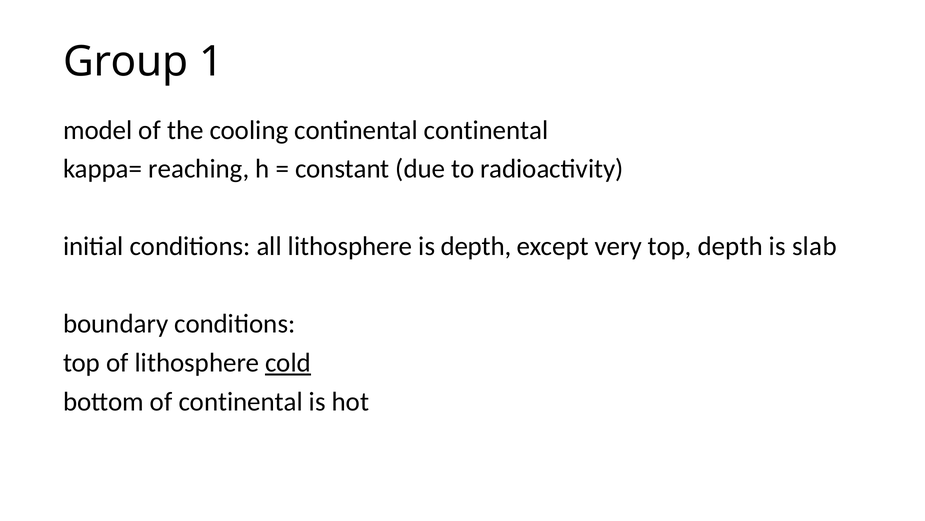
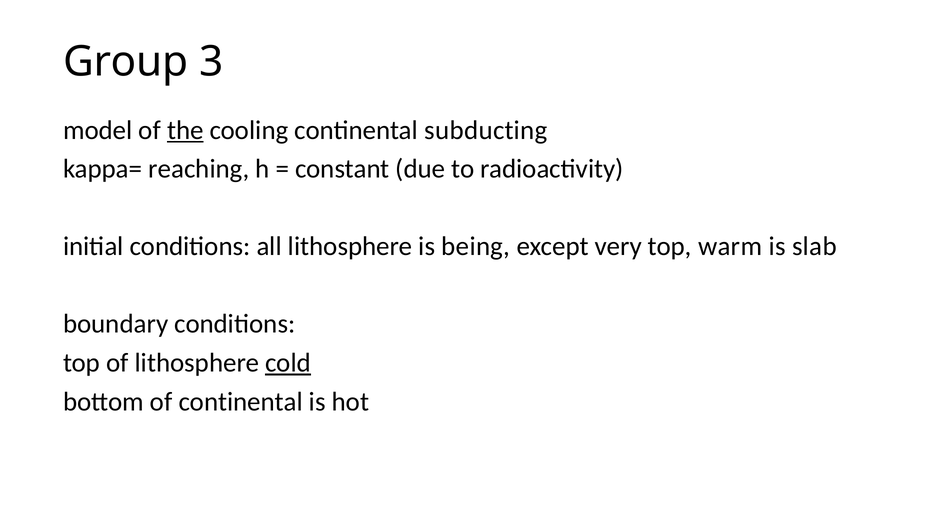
1: 1 -> 3 (212, 62)
the underline: none -> present (185, 130)
continental continental: continental -> subducting (486, 130)
is depth: depth -> being (476, 246)
top depth: depth -> warm (730, 246)
